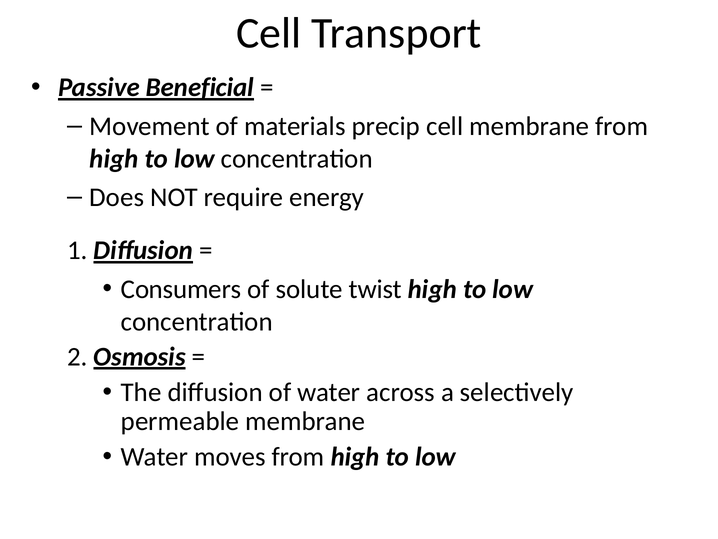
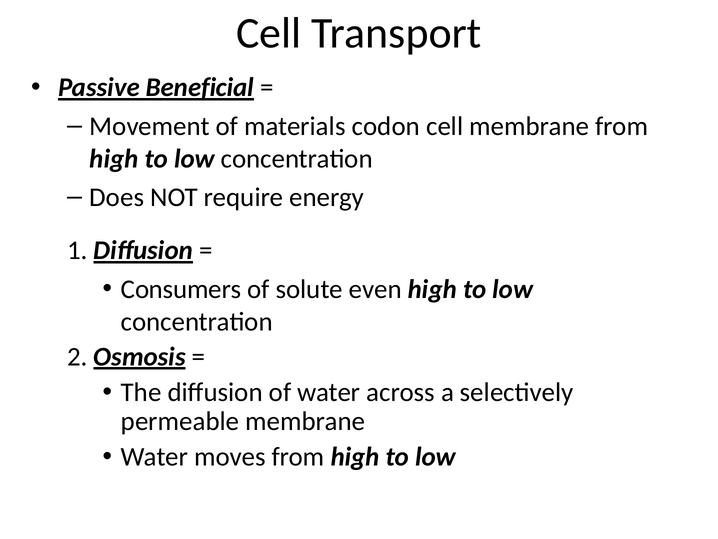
precip: precip -> codon (386, 126)
twist: twist -> even (375, 289)
